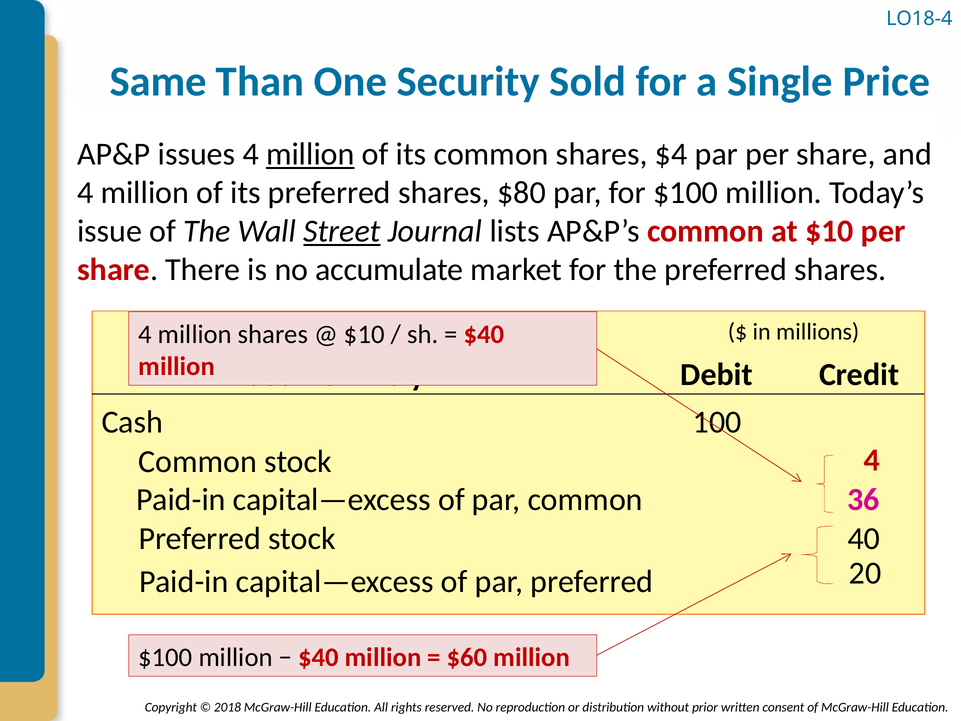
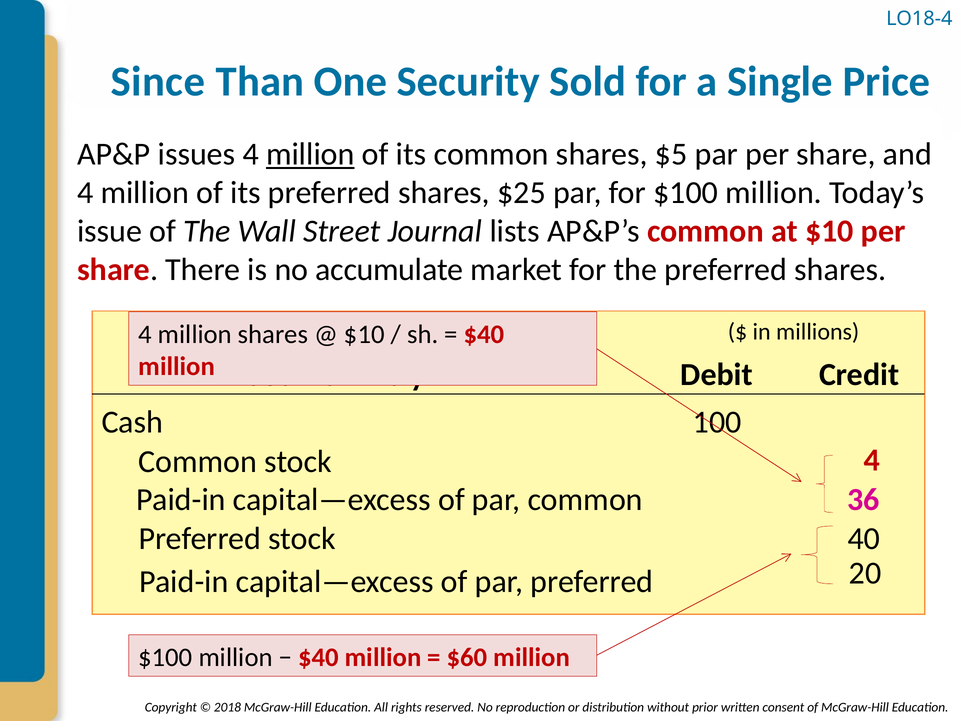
Same: Same -> Since (158, 81)
$4: $4 -> $5 (671, 154)
$80: $80 -> $25 (521, 193)
Street underline: present -> none (342, 231)
